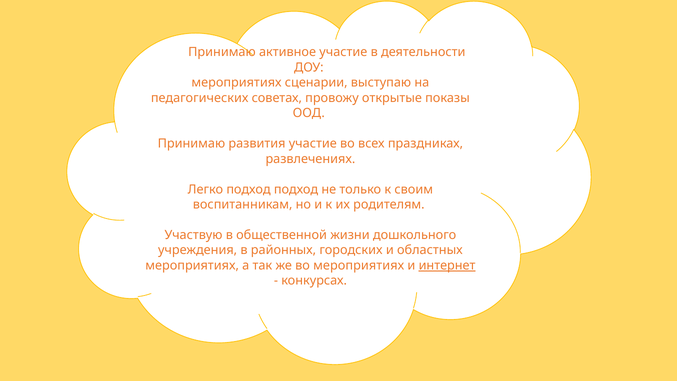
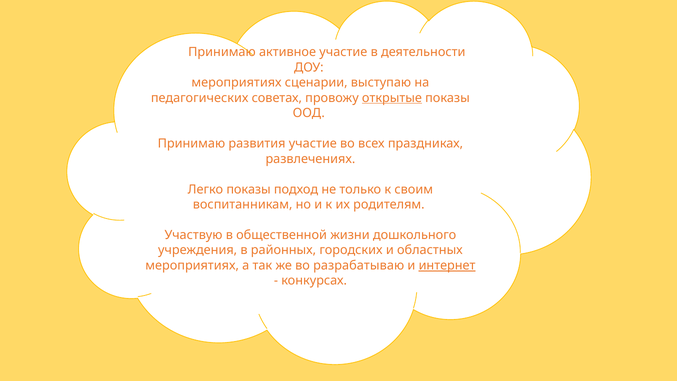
открытые underline: none -> present (392, 98)
Легко подход: подход -> показы (249, 189)
во мероприятиях: мероприятиях -> разрабатываю (359, 265)
